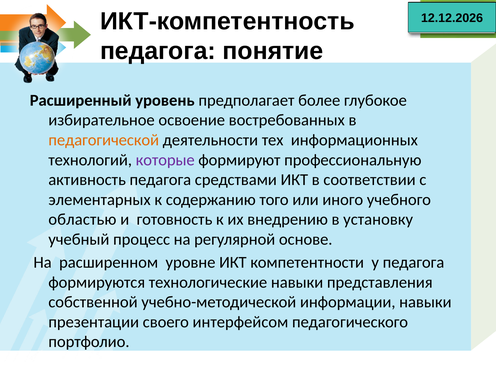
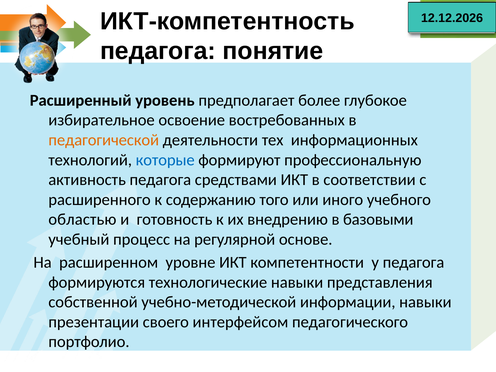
которые colour: purple -> blue (165, 160)
элементарных: элементарных -> расширенного (100, 200)
установку: установку -> базовыми (378, 219)
